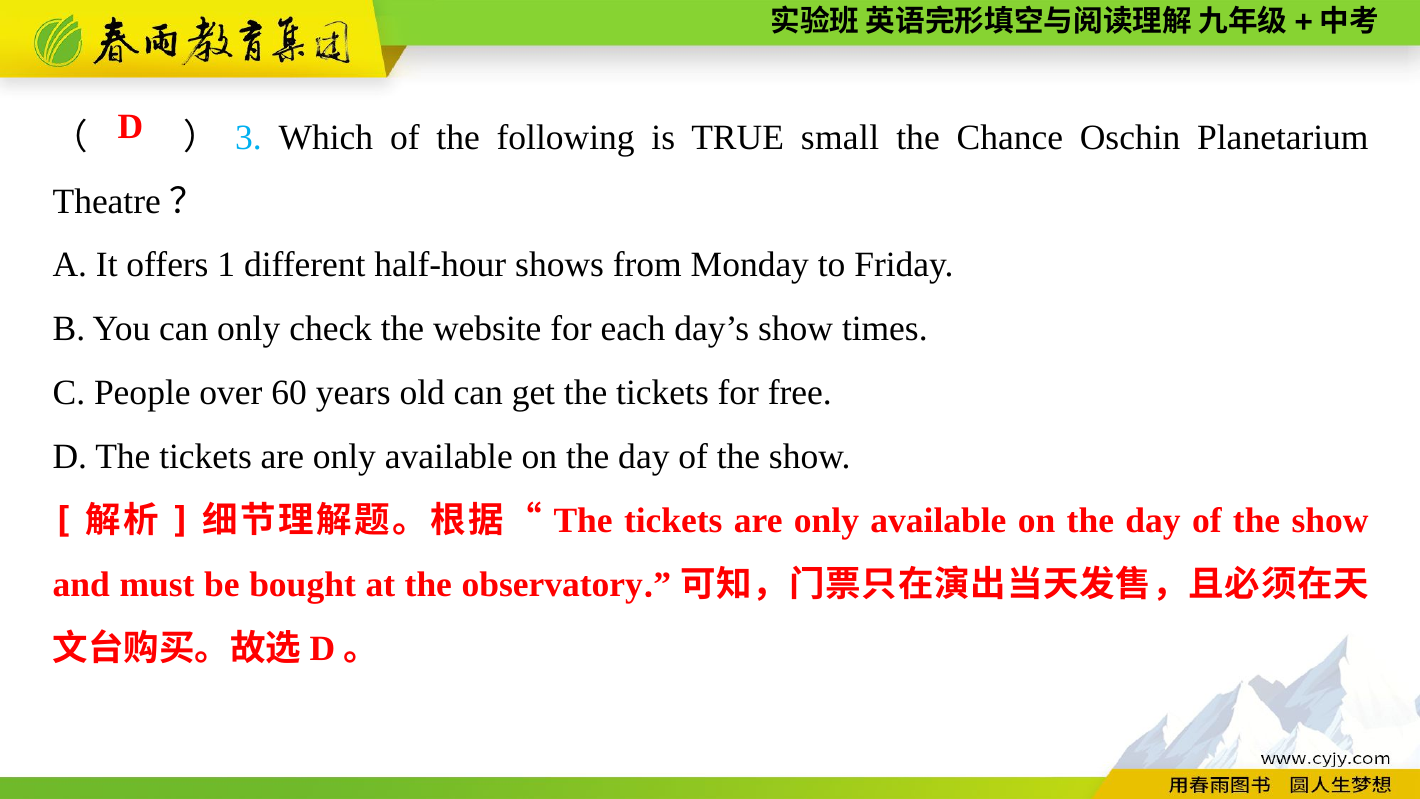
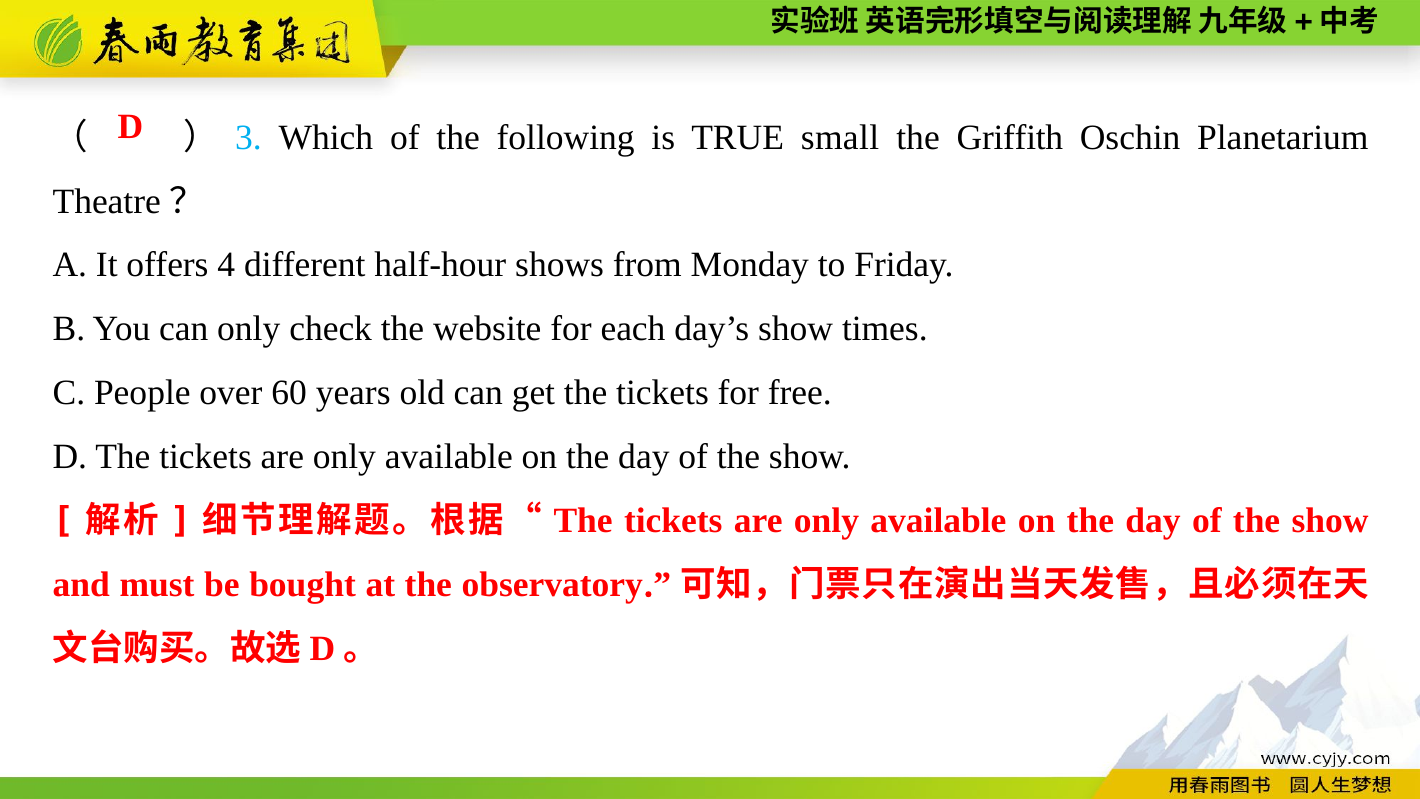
Chance: Chance -> Griffith (1010, 137)
1: 1 -> 4 (226, 265)
